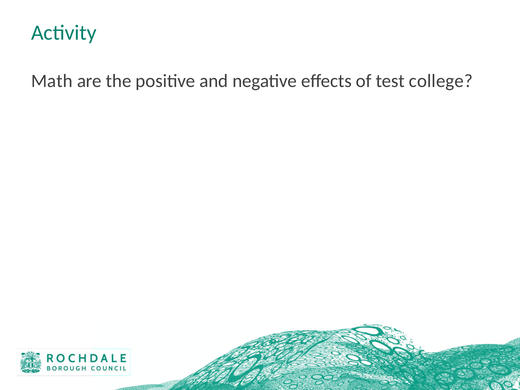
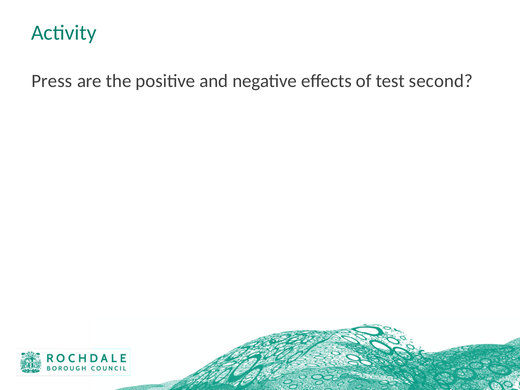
Math: Math -> Press (52, 81)
college: college -> second (441, 81)
